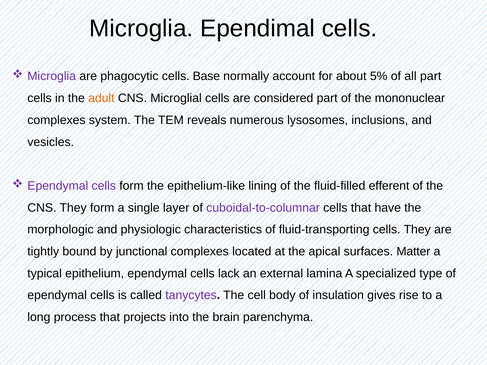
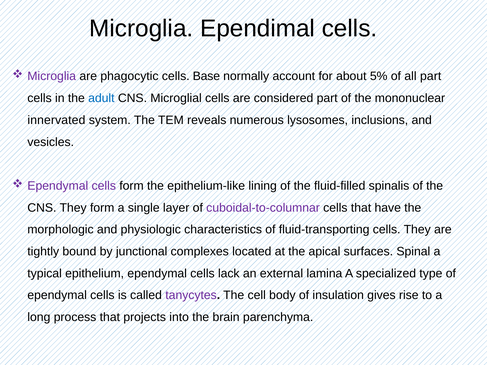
adult colour: orange -> blue (101, 98)
complexes: complexes -> innervated (56, 120)
efferent: efferent -> spinalis (389, 186)
Matter: Matter -> Spinal (413, 252)
